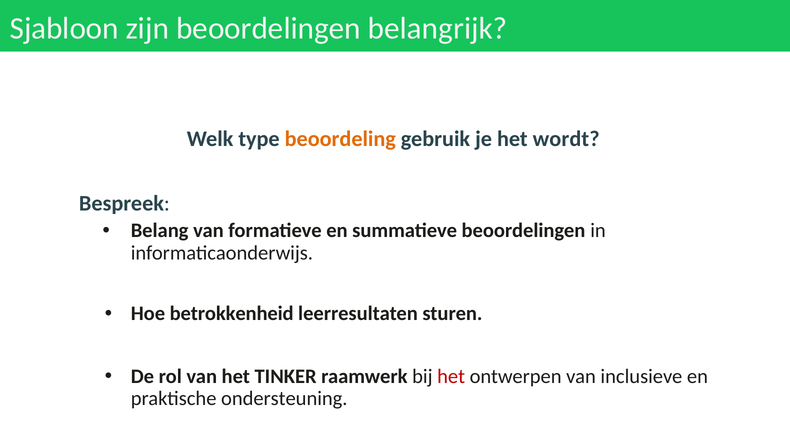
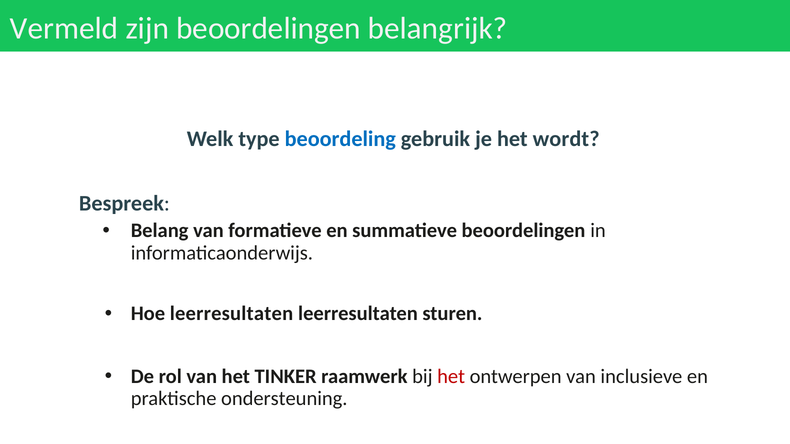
Sjabloon: Sjabloon -> Vermeld (64, 28)
beoordeling colour: orange -> blue (340, 139)
Hoe betrokkenheid: betrokkenheid -> leerresultaten (231, 314)
